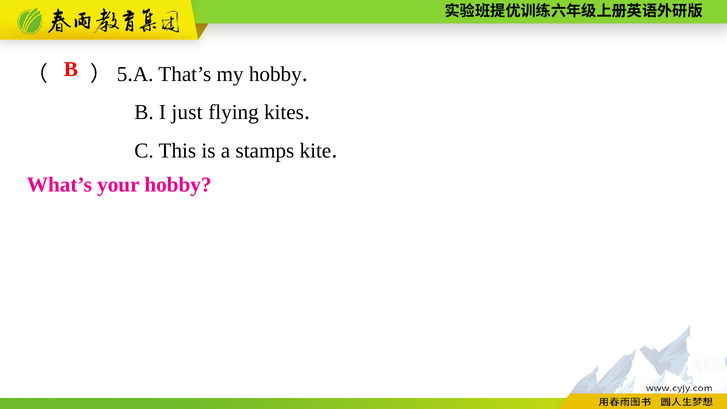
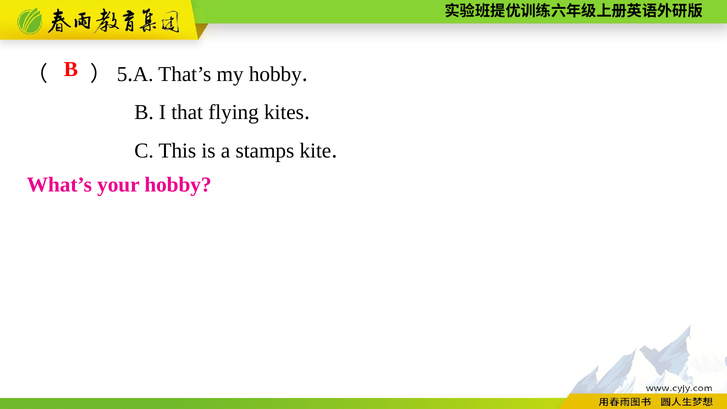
just: just -> that (187, 112)
